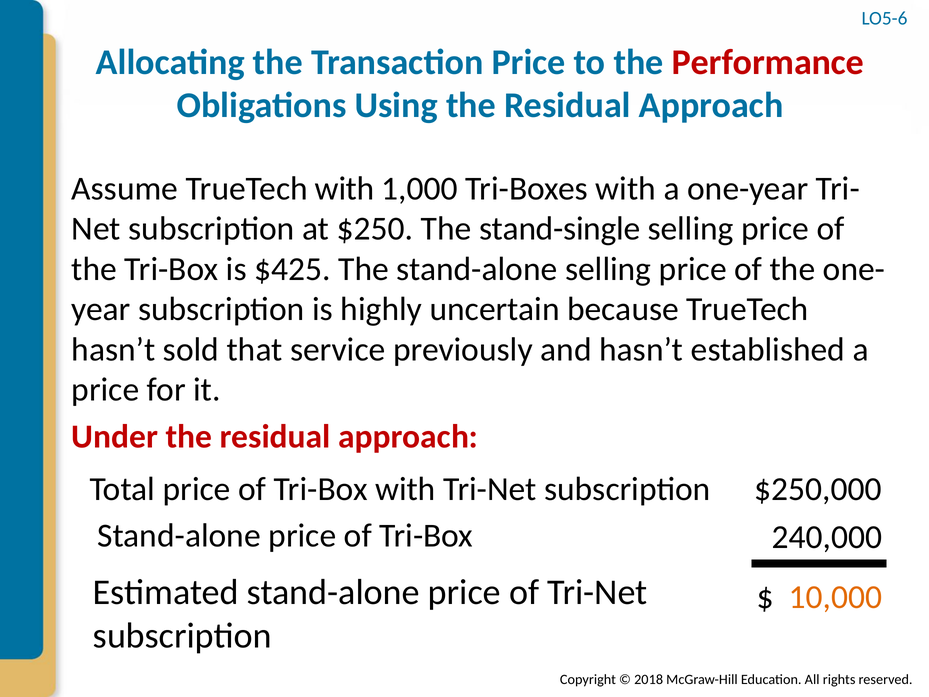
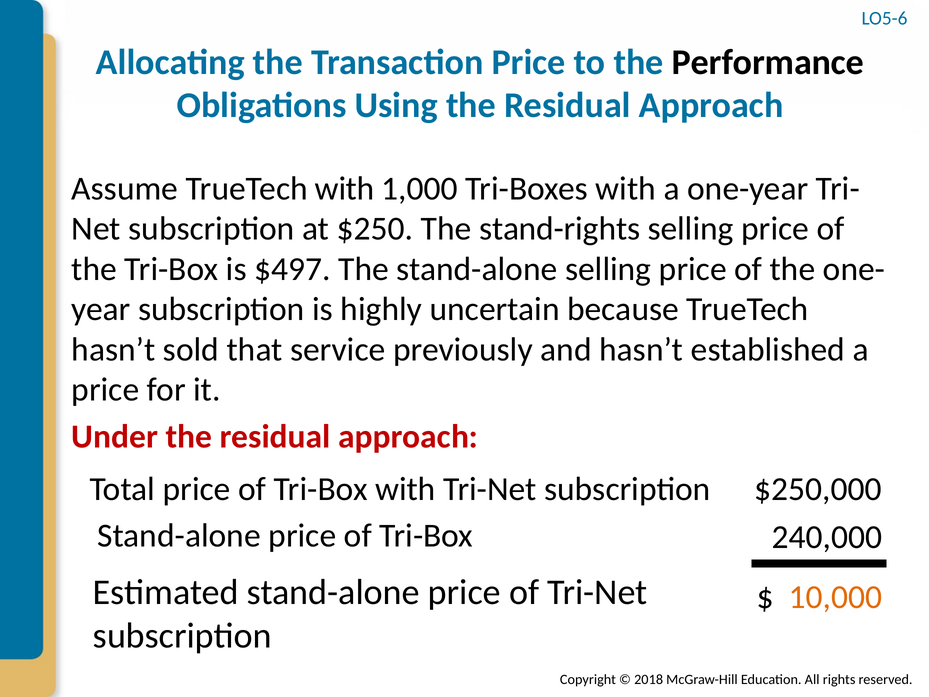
Performance colour: red -> black (768, 62)
stand-single: stand-single -> stand-rights (560, 229)
$425: $425 -> $497 (292, 269)
